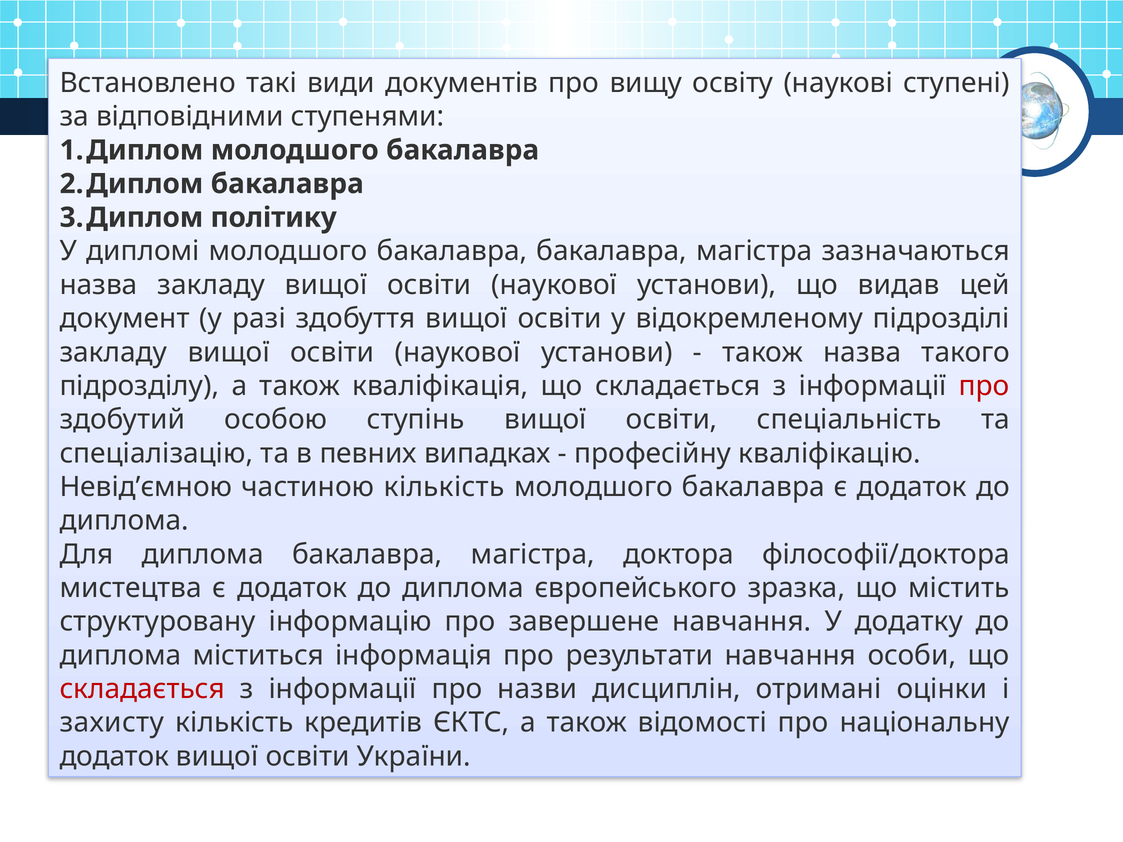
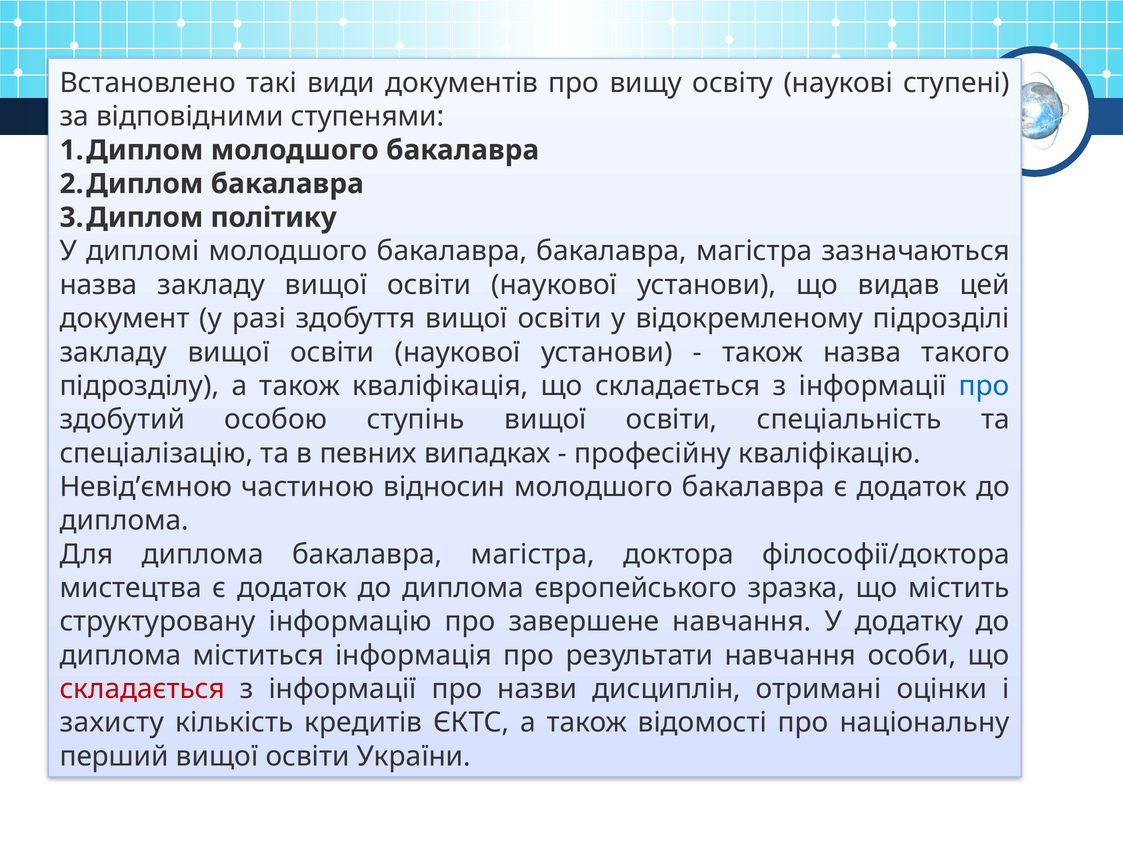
про colour: red -> blue (984, 386)
частиною кількість: кількість -> відносин (444, 487)
додаток: додаток -> перший (114, 757)
